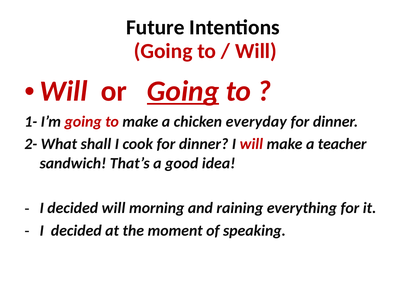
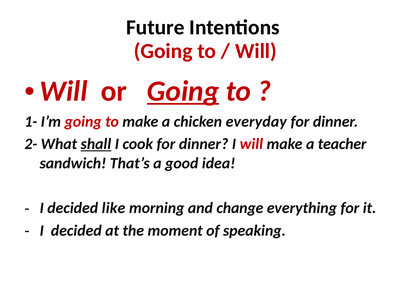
shall underline: none -> present (96, 144)
decided will: will -> like (114, 208)
raining: raining -> change (240, 208)
